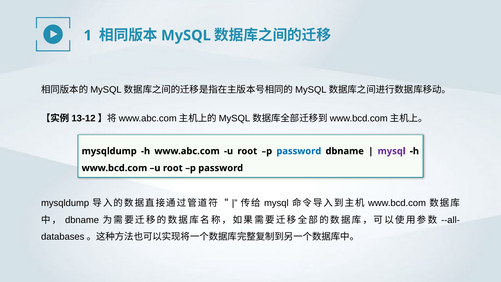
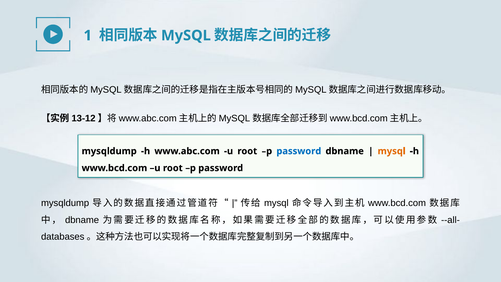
mysql colour: purple -> orange (392, 151)
